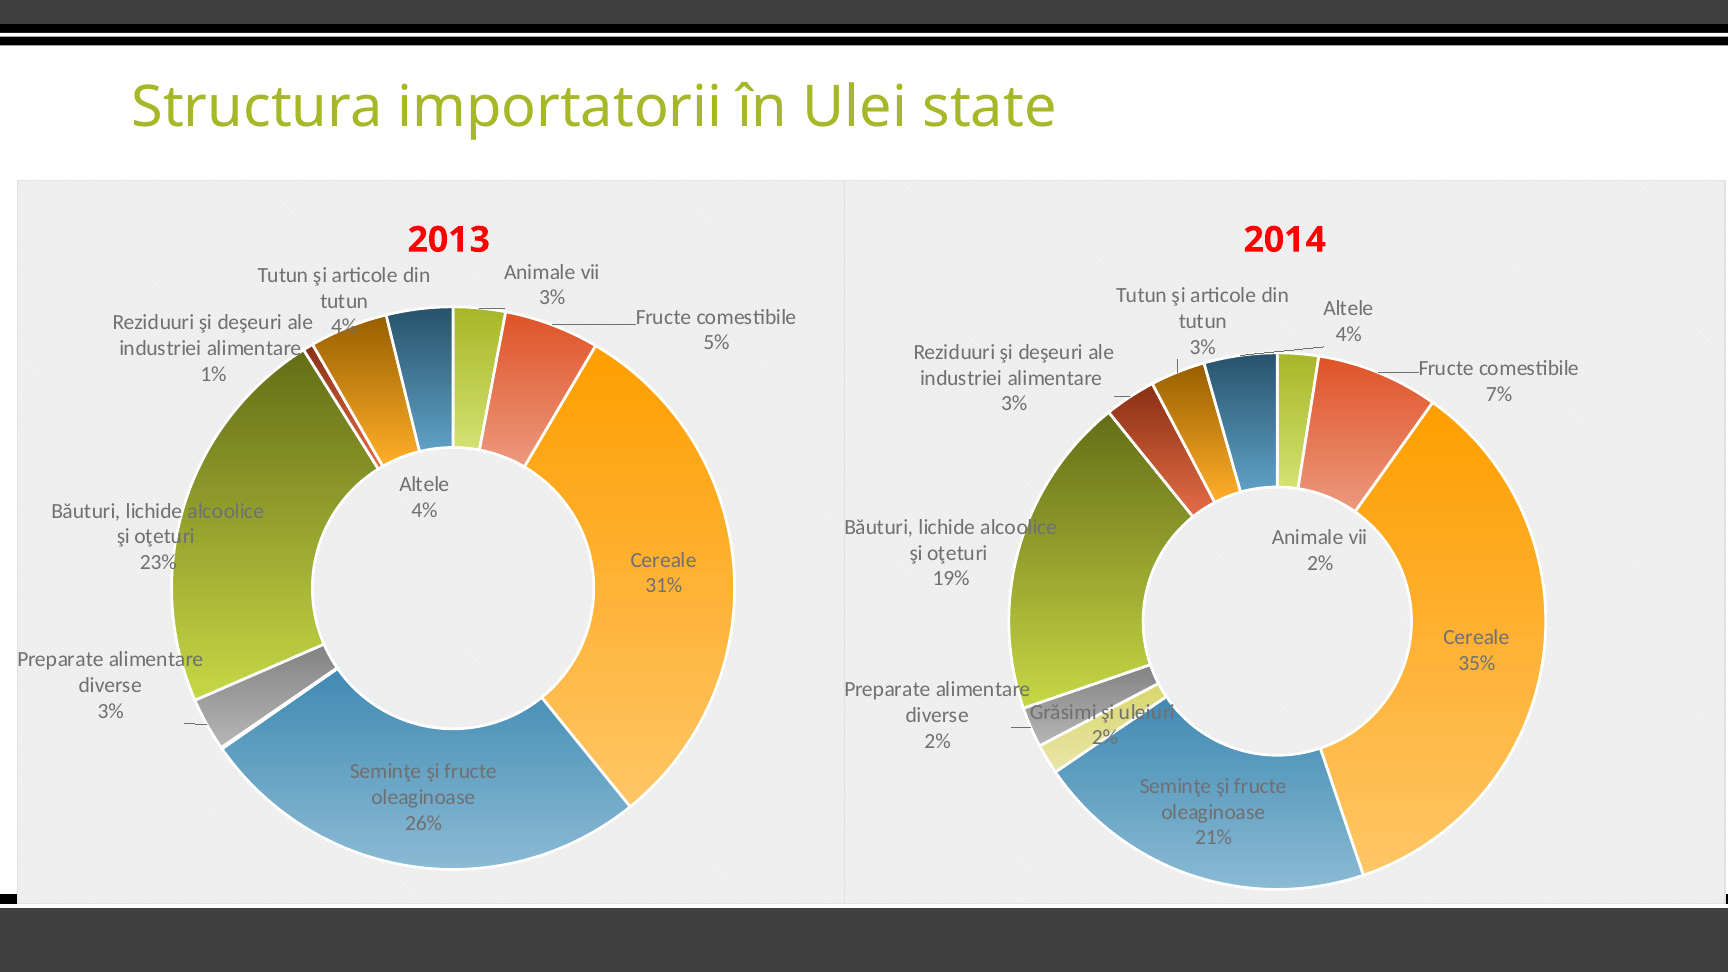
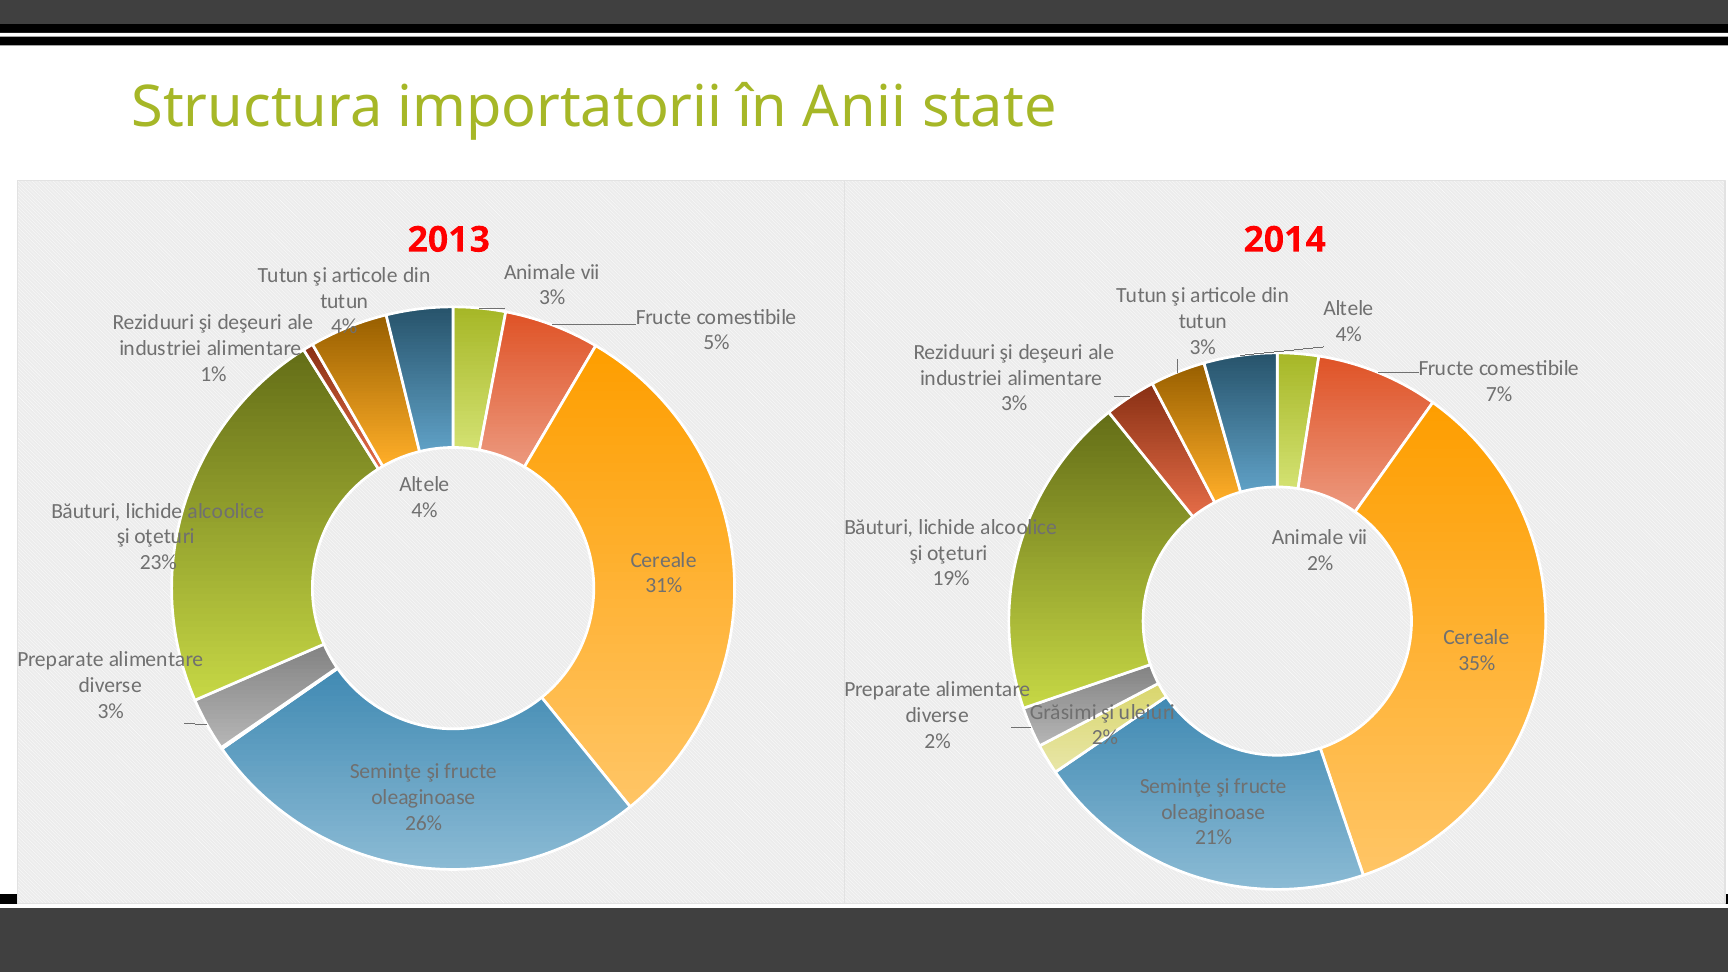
Ulei: Ulei -> Anii (855, 108)
